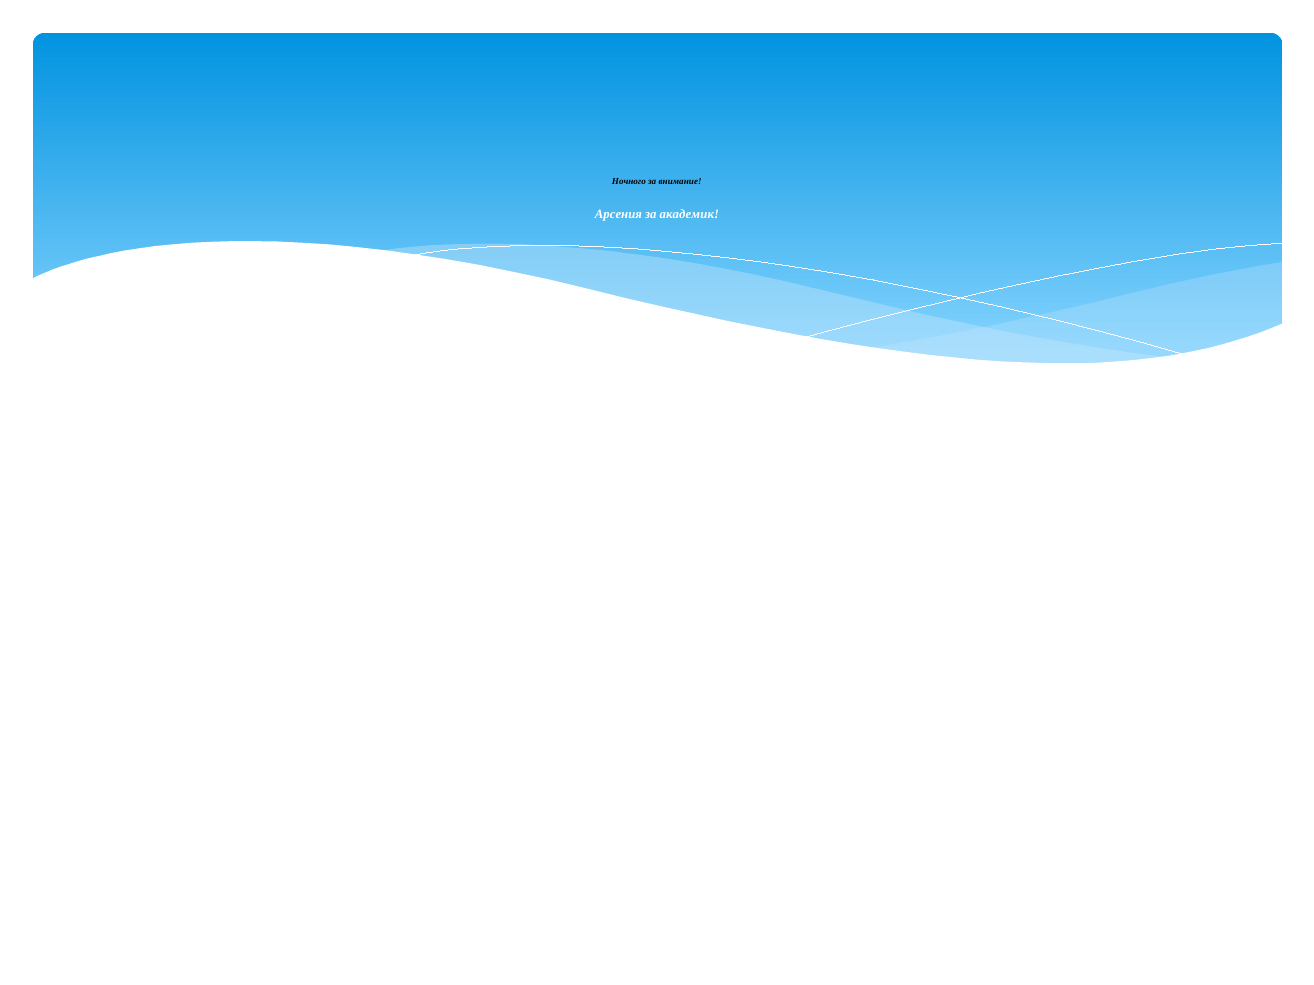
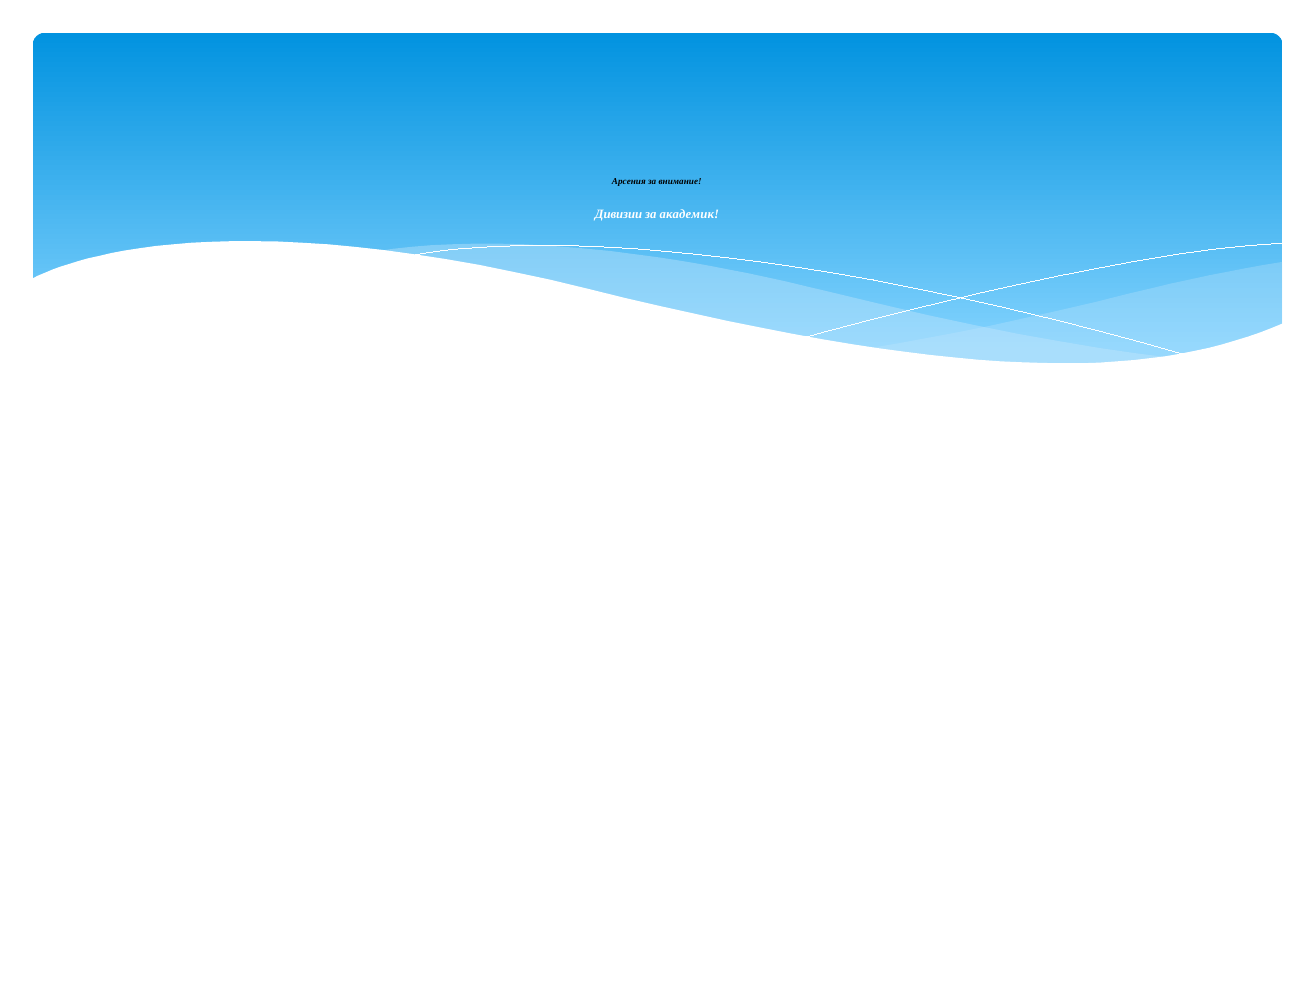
Ночного: Ночного -> Арсения (629, 182)
Арсения: Арсения -> Дивизии (619, 214)
